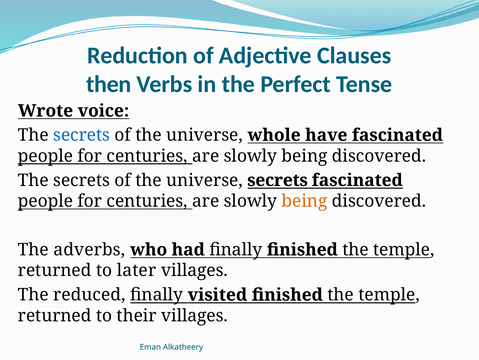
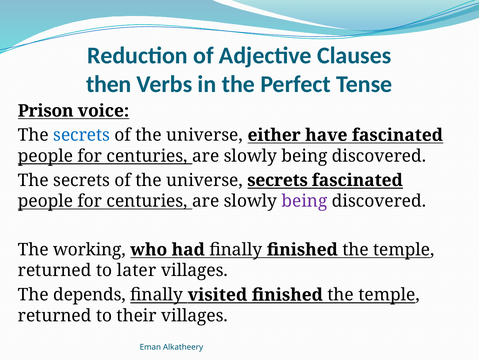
Wrote: Wrote -> Prison (46, 111)
whole: whole -> either (274, 135)
being colour: orange -> purple (305, 201)
adverbs: adverbs -> working (89, 249)
reduced: reduced -> depends (89, 294)
